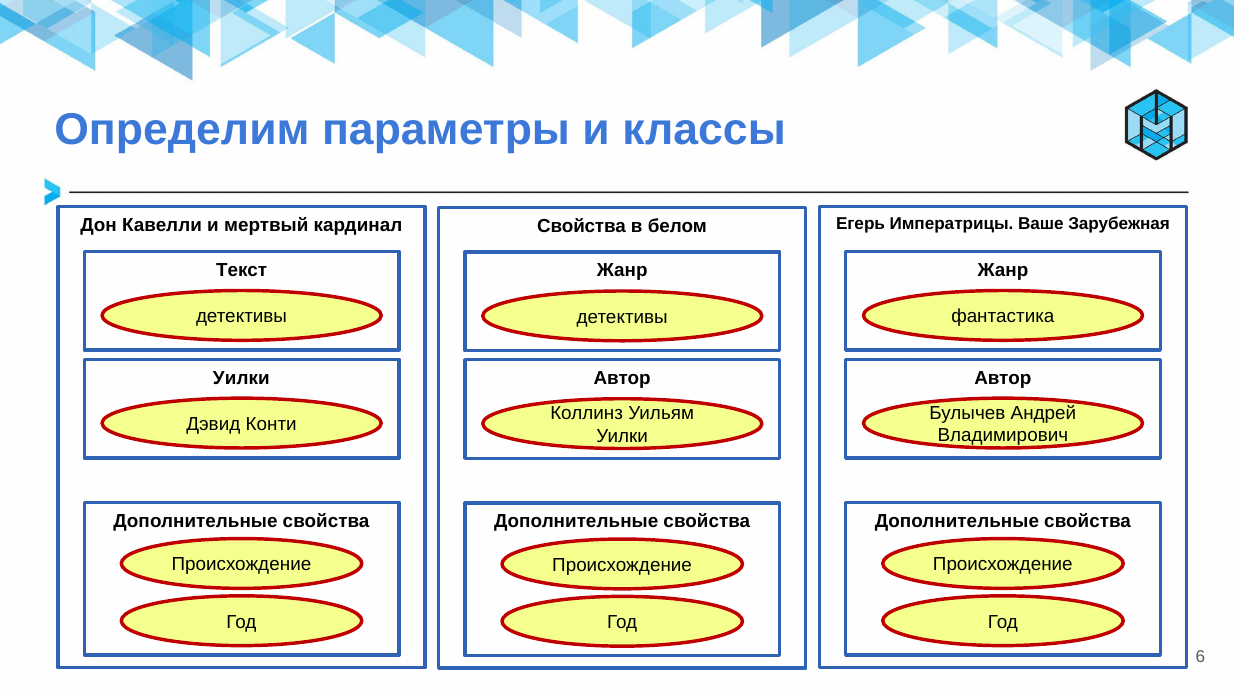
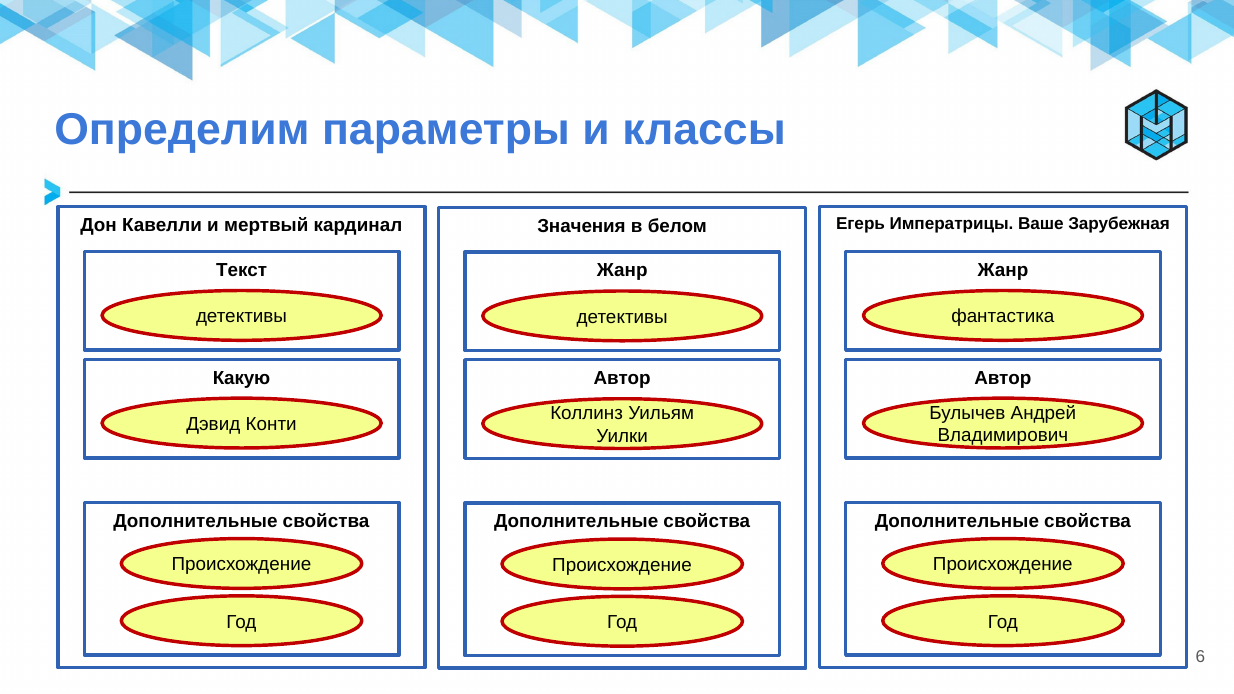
Свойства: Свойства -> Значения (581, 226)
Уилки: Уилки -> Какую (242, 378)
